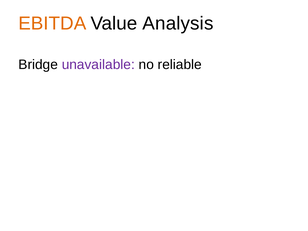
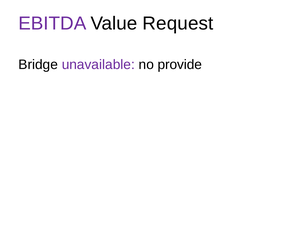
EBITDA colour: orange -> purple (52, 23)
Analysis: Analysis -> Request (178, 23)
reliable: reliable -> provide (180, 65)
